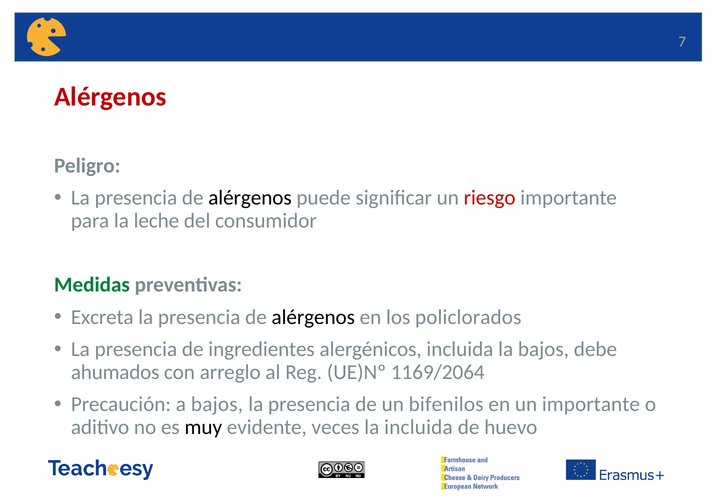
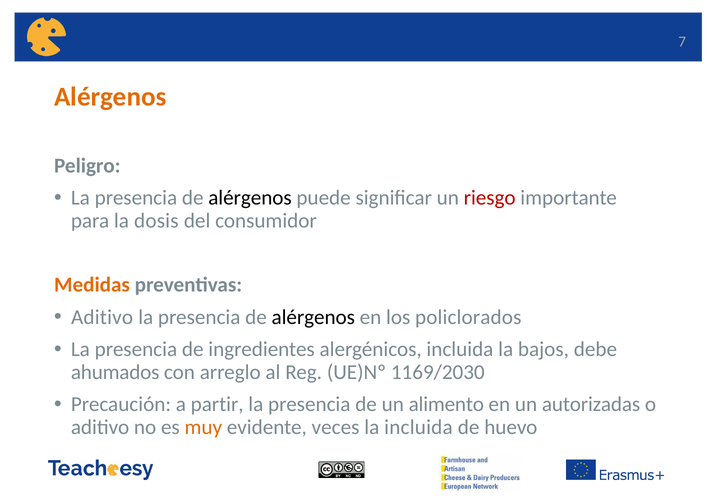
Alérgenos colour: red -> orange (110, 97)
leche: leche -> dosis (156, 221)
Medidas colour: green -> orange (92, 285)
Excreta: Excreta -> Aditivo (102, 317)
1169/2064: 1169/2064 -> 1169/2030 (438, 372)
a bajos: bajos -> partir (217, 404)
bifenilos: bifenilos -> alimento (446, 404)
un importante: importante -> autorizadas (591, 404)
muy colour: black -> orange (203, 427)
